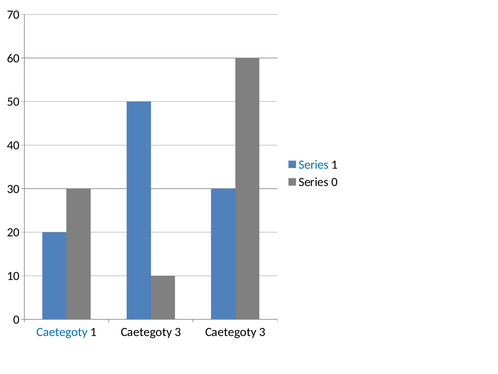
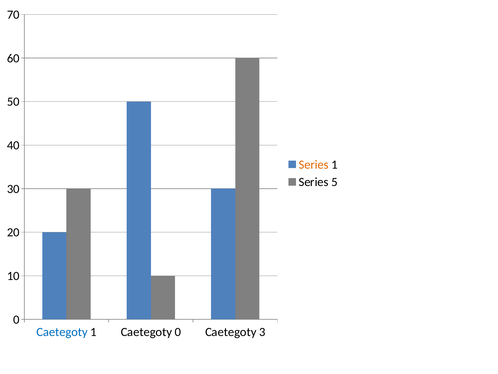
Series colour: blue -> orange (314, 164)
Series 0: 0 -> 5 (334, 182)
1 Caetegoty 3: 3 -> 0 (178, 332)
